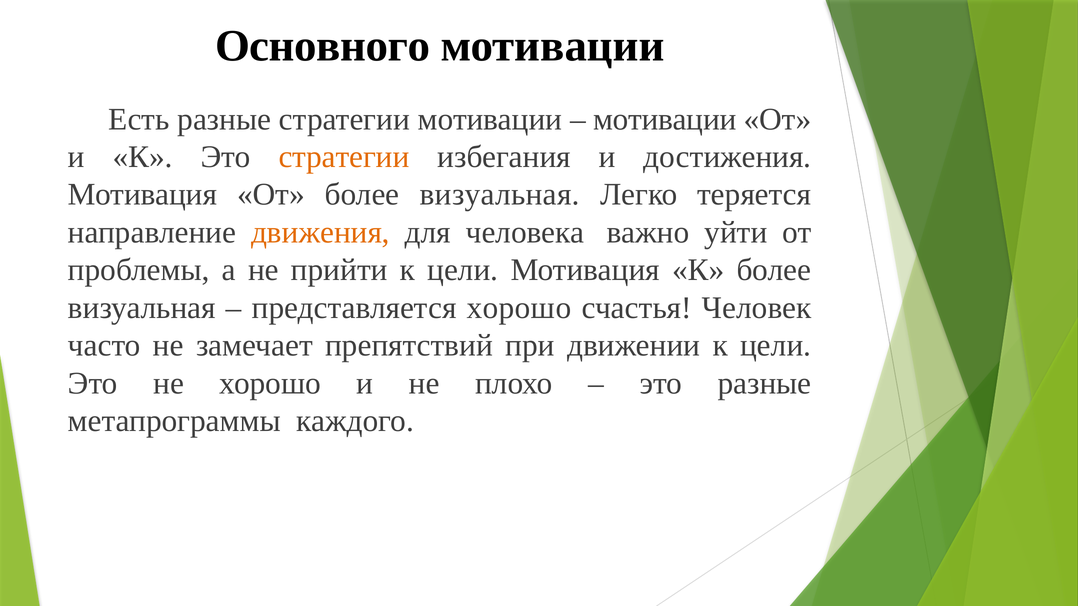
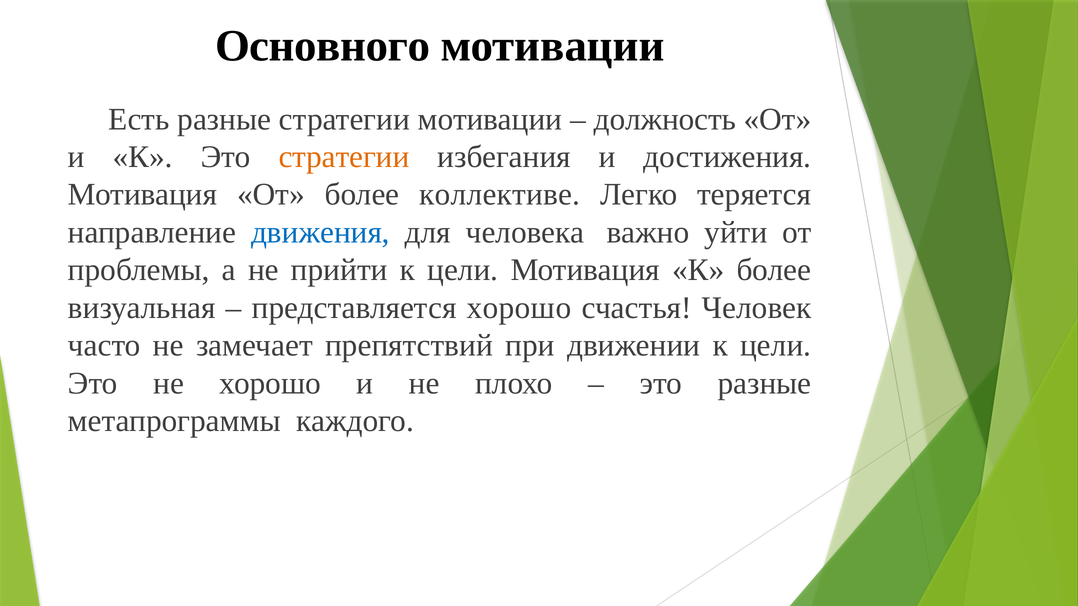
мотивации: мотивации -> должность (665, 119)
От более визуальная: визуальная -> коллективе (500, 195)
движения colour: orange -> blue (320, 232)
